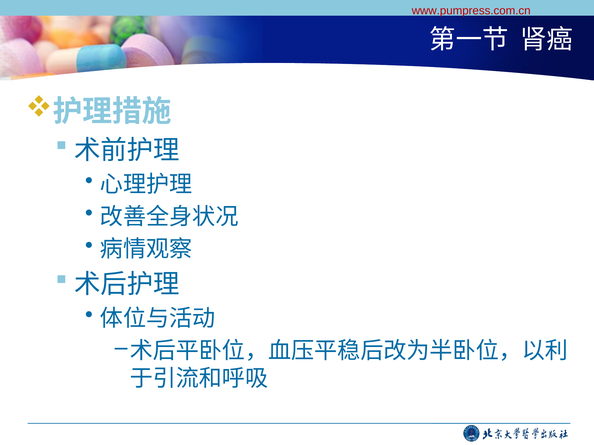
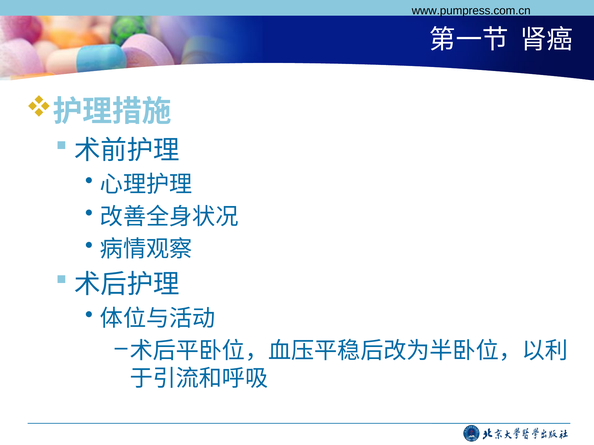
www.pumpress.com.cn colour: red -> black (471, 11)
